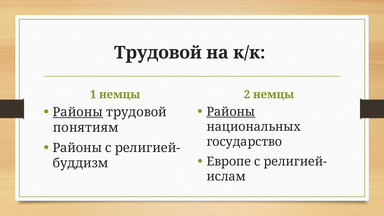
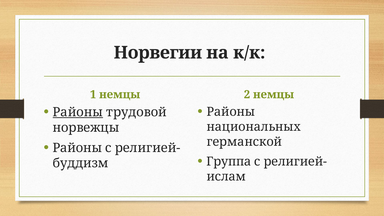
Трудовой: Трудовой -> Норвегии (158, 53)
Районы underline: present -> none (231, 112)
понятиям: понятиям -> норвежцы (86, 128)
государство: государство -> германской (244, 142)
Европе: Европе -> Группа (229, 162)
